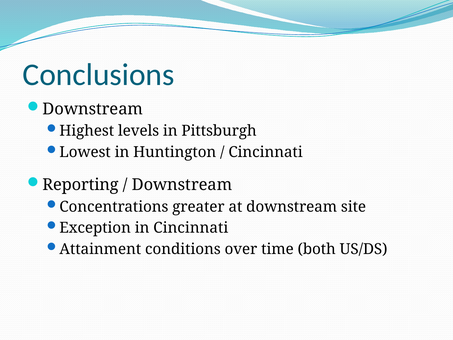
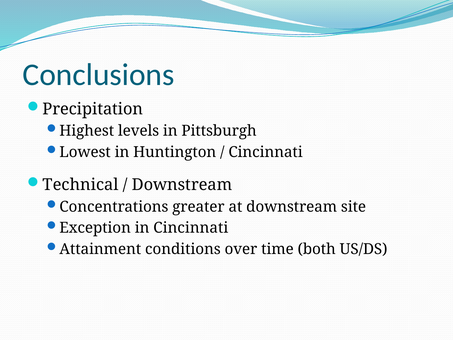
Downstream: Downstream -> Precipitation (93, 109)
Reporting: Reporting -> Technical (81, 185)
